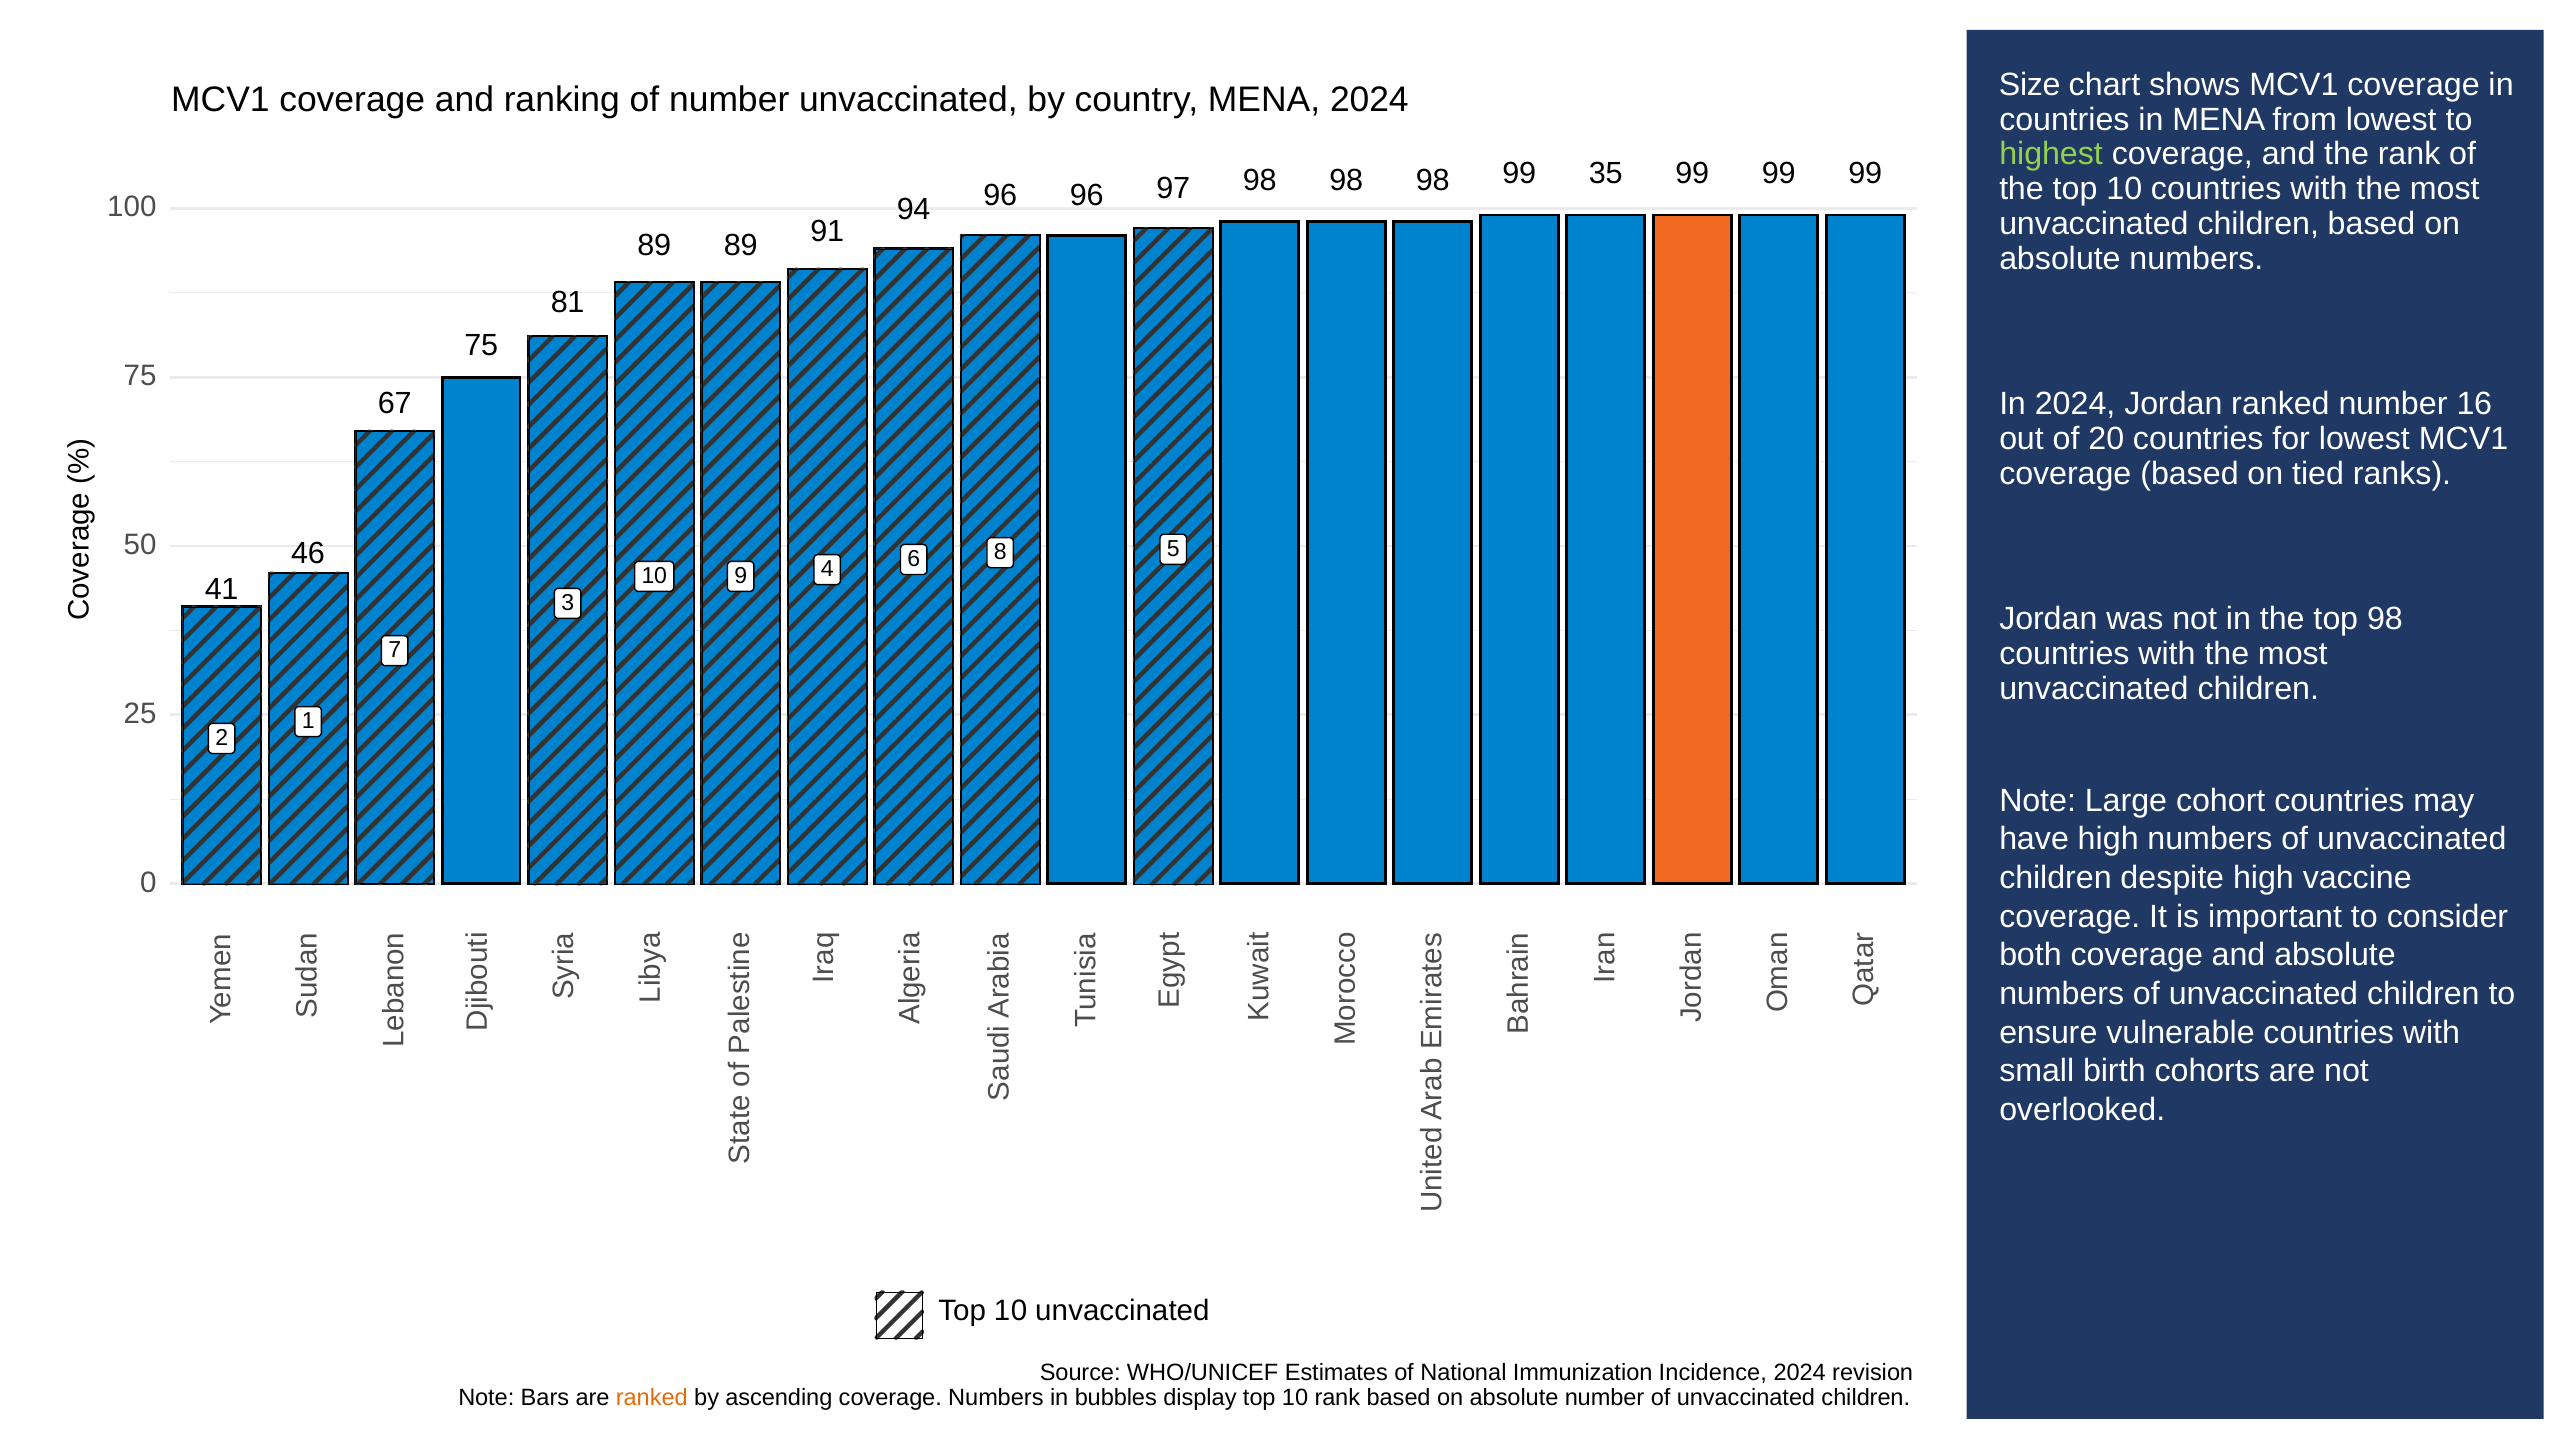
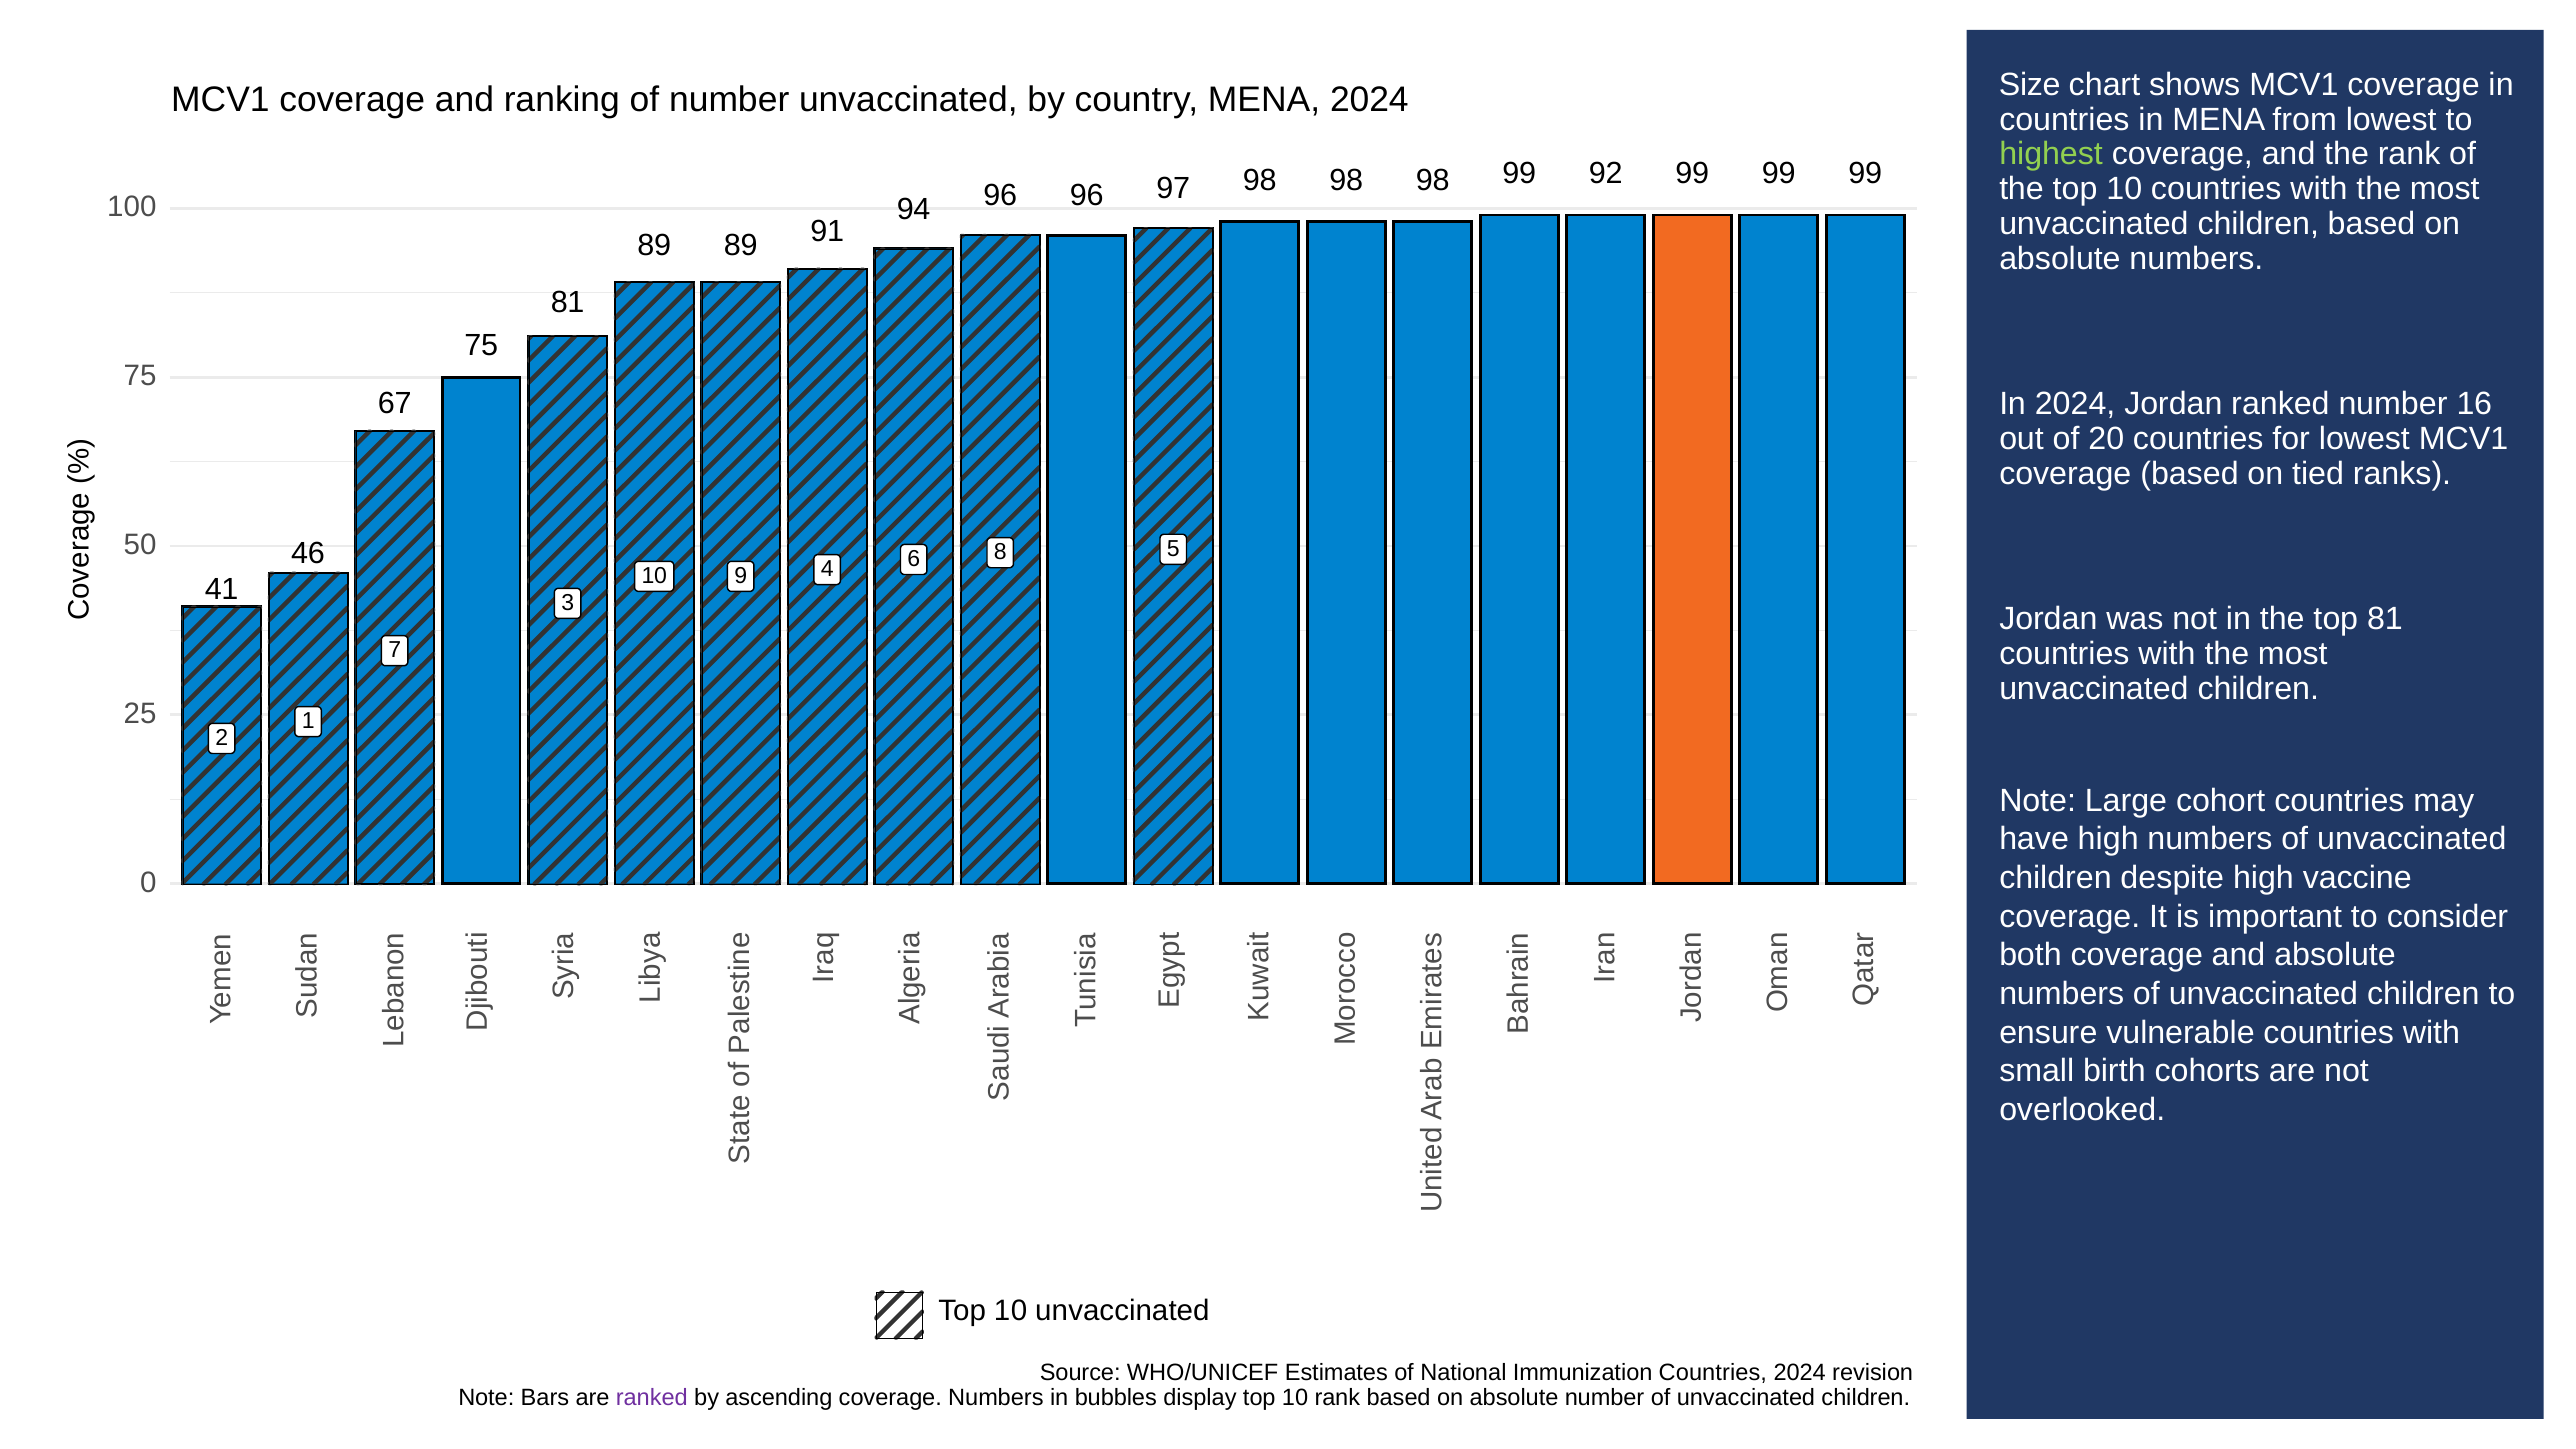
35: 35 -> 92 (1606, 174)
top 98: 98 -> 81 (2385, 619)
Immunization Incidence: Incidence -> Countries (1713, 1373)
ranked colour: orange -> purple (652, 1398)
